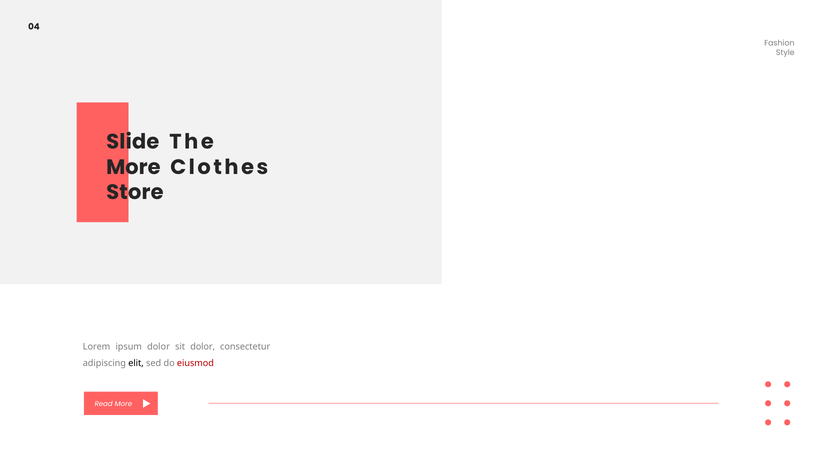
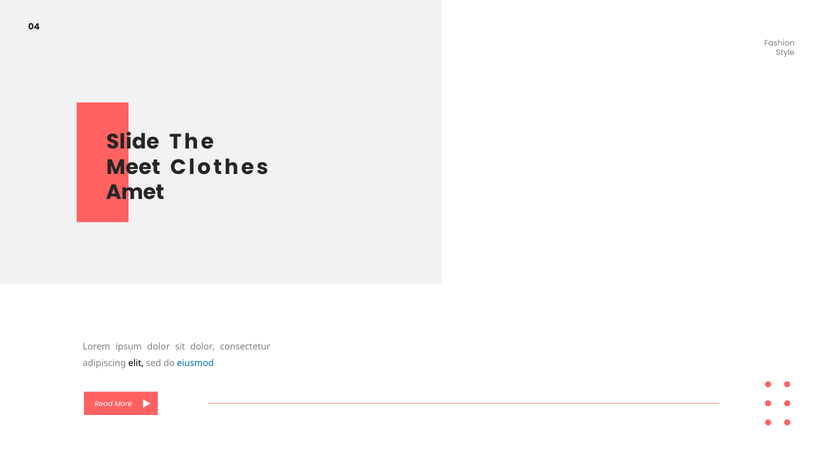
More: More -> Meet (133, 167)
Store: Store -> Amet (135, 192)
eiusmod colour: red -> blue (195, 363)
